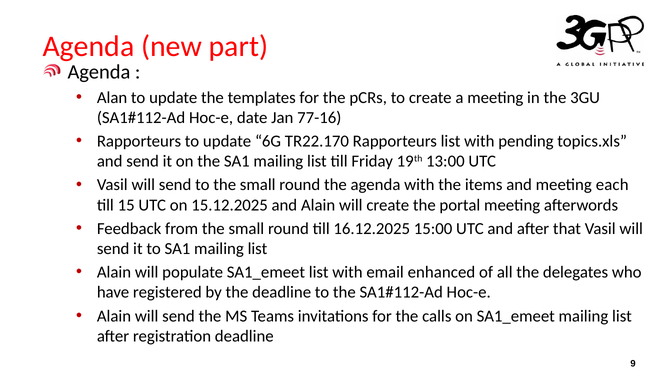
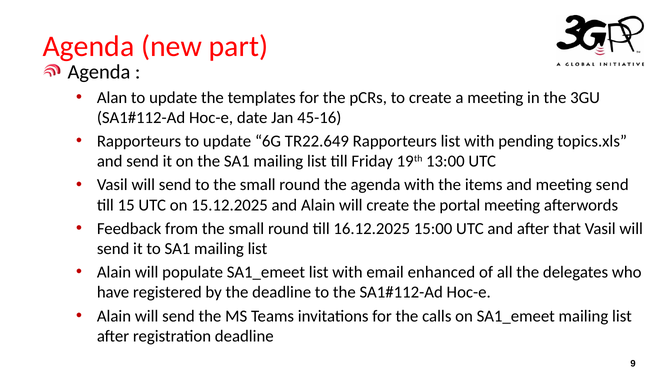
77-16: 77-16 -> 45-16 (319, 118)
TR22.170: TR22.170 -> TR22.649 (317, 141)
meeting each: each -> send (612, 185)
